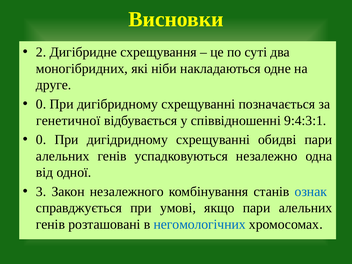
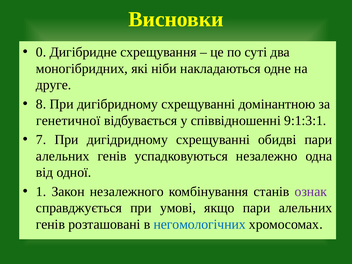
2: 2 -> 0 (41, 52)
0: 0 -> 8 (41, 104)
позначається: позначається -> домінантною (277, 104)
9:4:3:1: 9:4:3:1 -> 9:1:3:1 (305, 120)
0: 0 -> 7 (41, 140)
3: 3 -> 1 (41, 192)
ознак colour: blue -> purple (311, 192)
